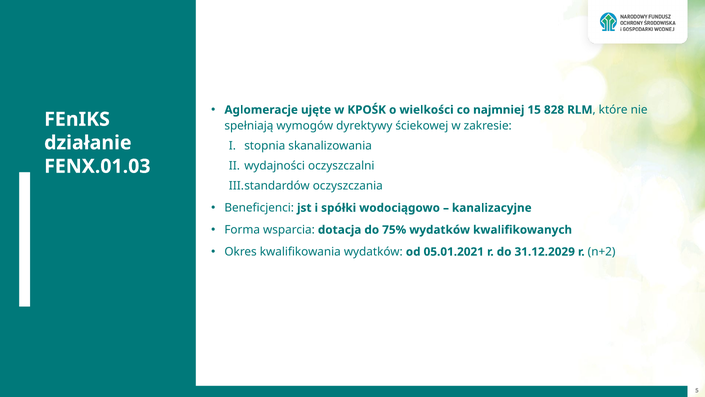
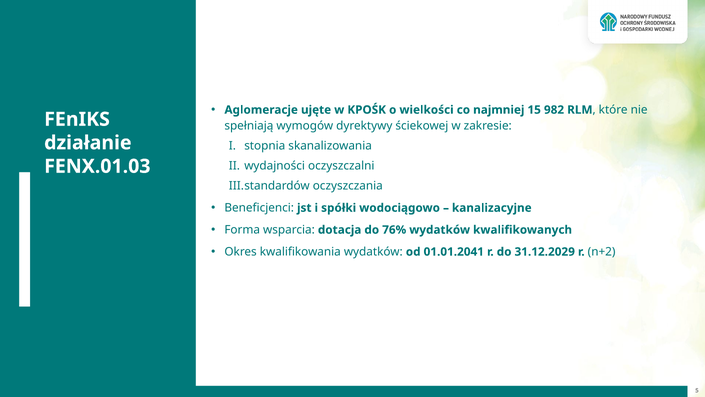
828: 828 -> 982 (554, 110)
75%: 75% -> 76% (394, 230)
05.01.2021: 05.01.2021 -> 01.01.2041 (454, 252)
